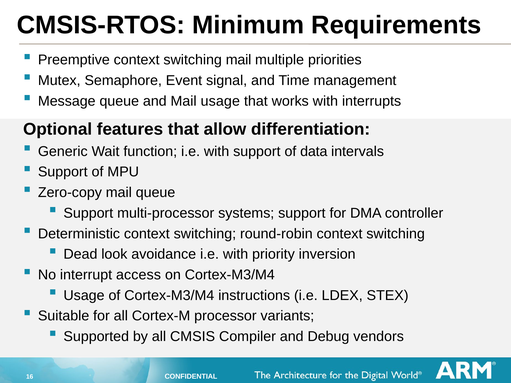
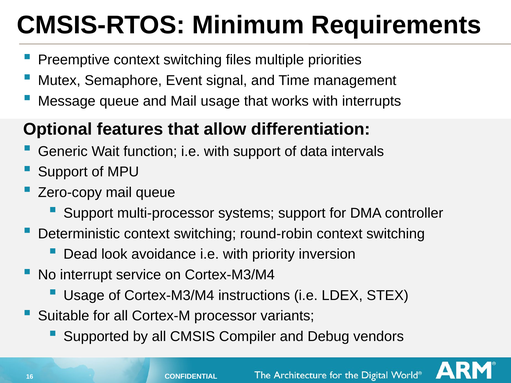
switching mail: mail -> files (239, 60)
access: access -> service (139, 275)
